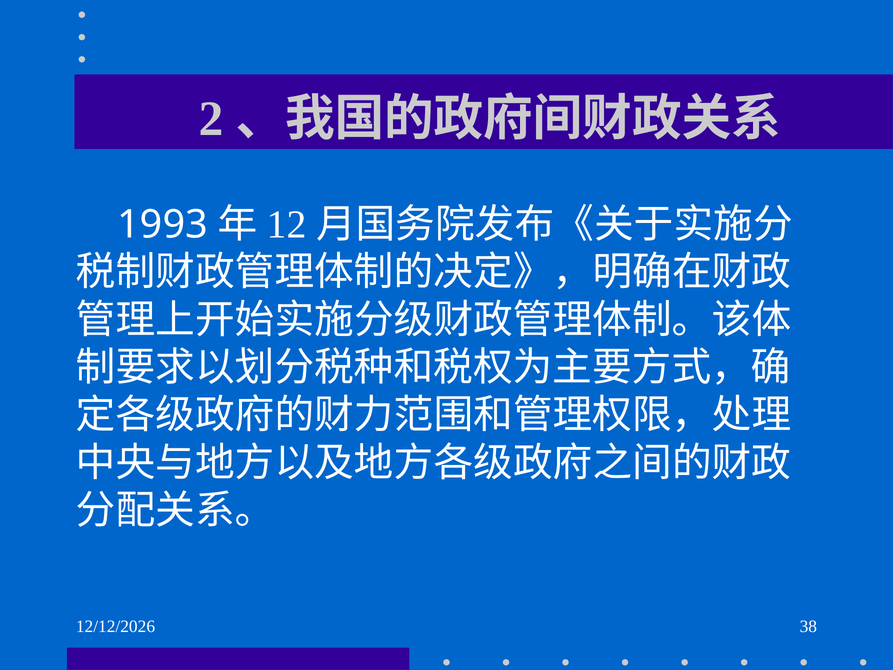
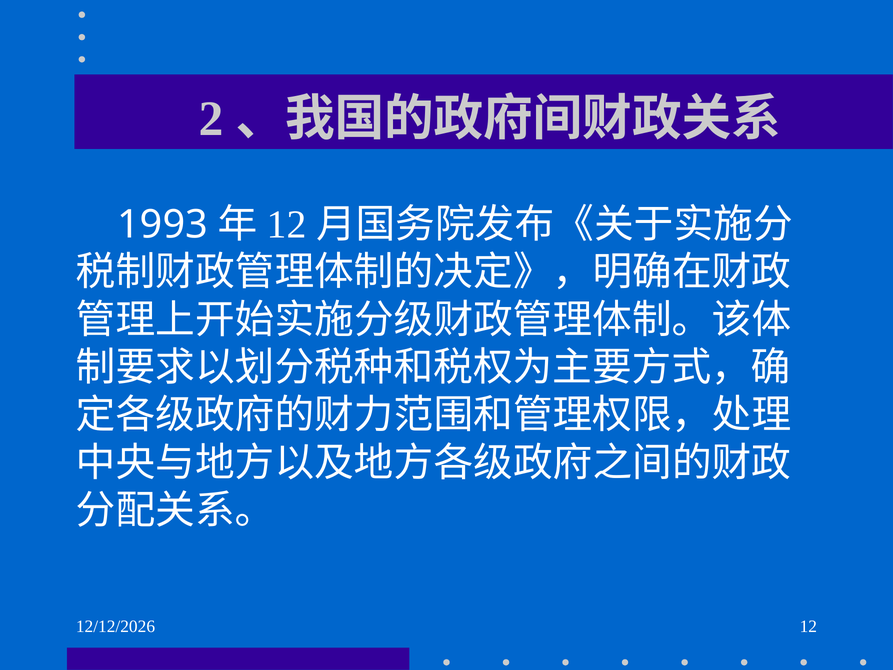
38: 38 -> 12 (808, 626)
